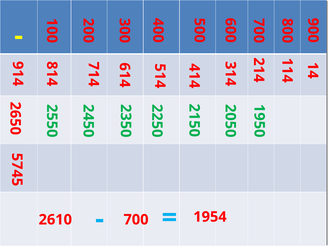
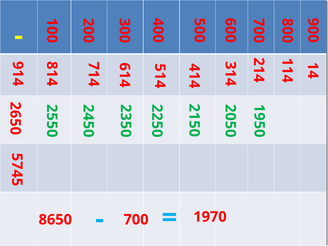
2610: 2610 -> 8650 (55, 220)
1954: 1954 -> 1970 (210, 217)
